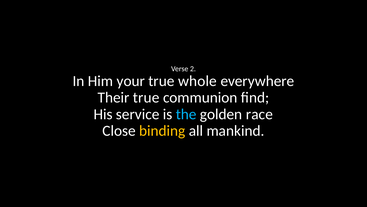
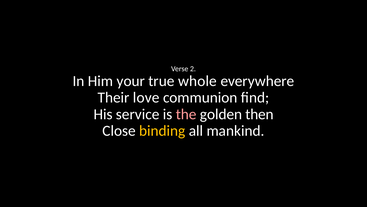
Their true: true -> love (146, 97)
the colour: light blue -> pink (186, 114)
race: race -> then (260, 114)
